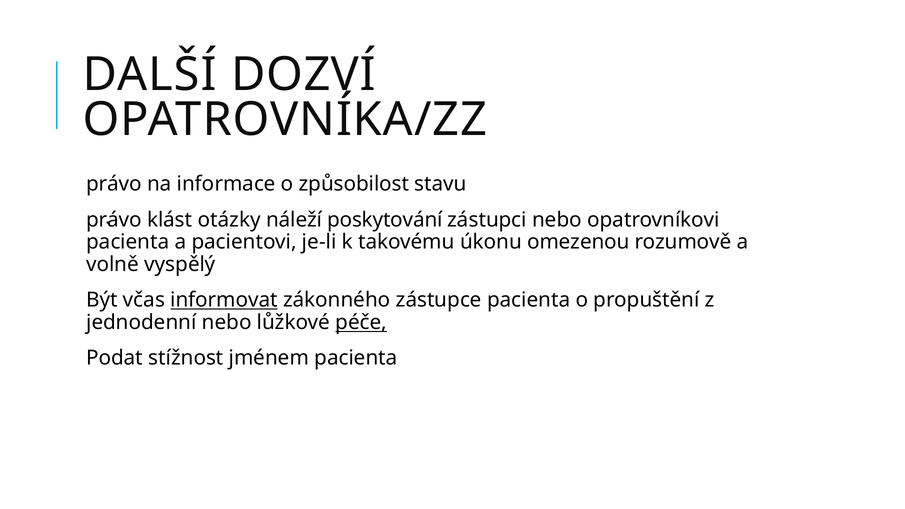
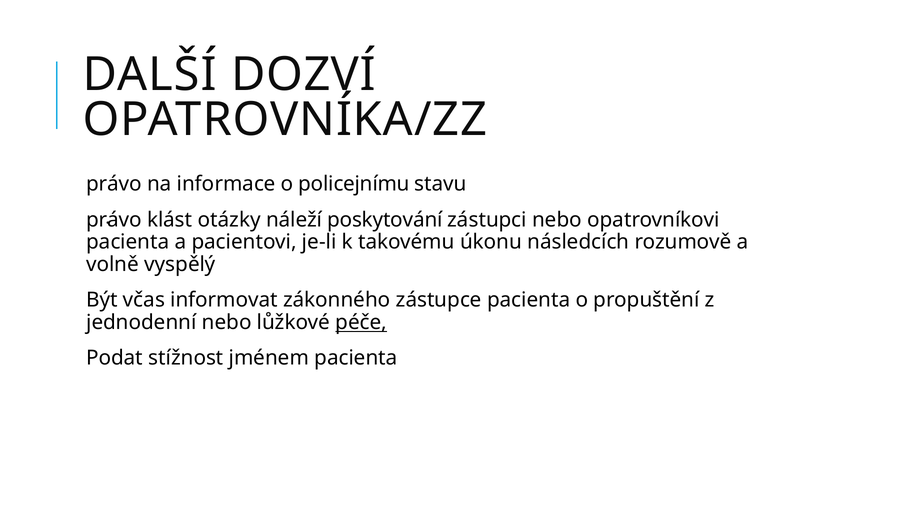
způsobilost: způsobilost -> policejnímu (354, 184)
omezenou: omezenou -> následcích (578, 242)
informovat underline: present -> none (224, 300)
